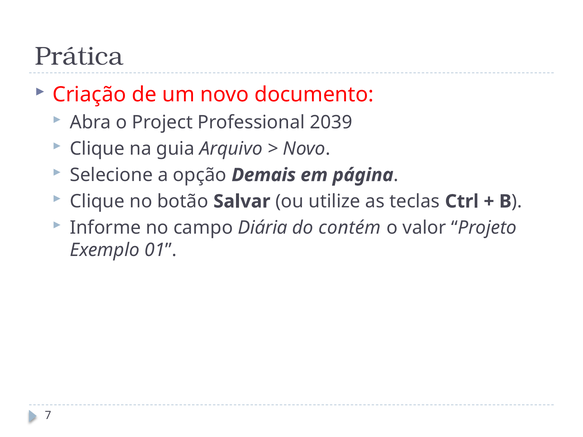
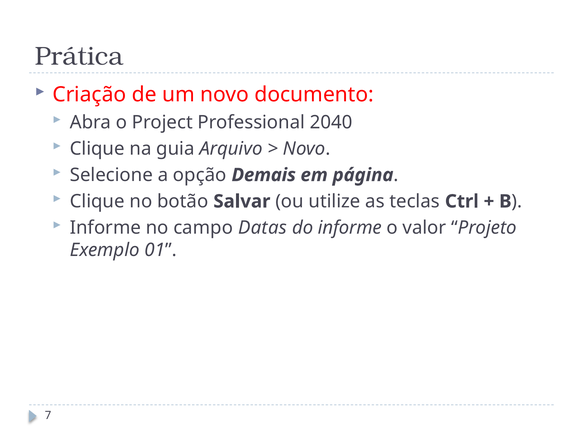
2039: 2039 -> 2040 (331, 122)
Diária: Diária -> Datas (263, 228)
do contém: contém -> informe (350, 228)
